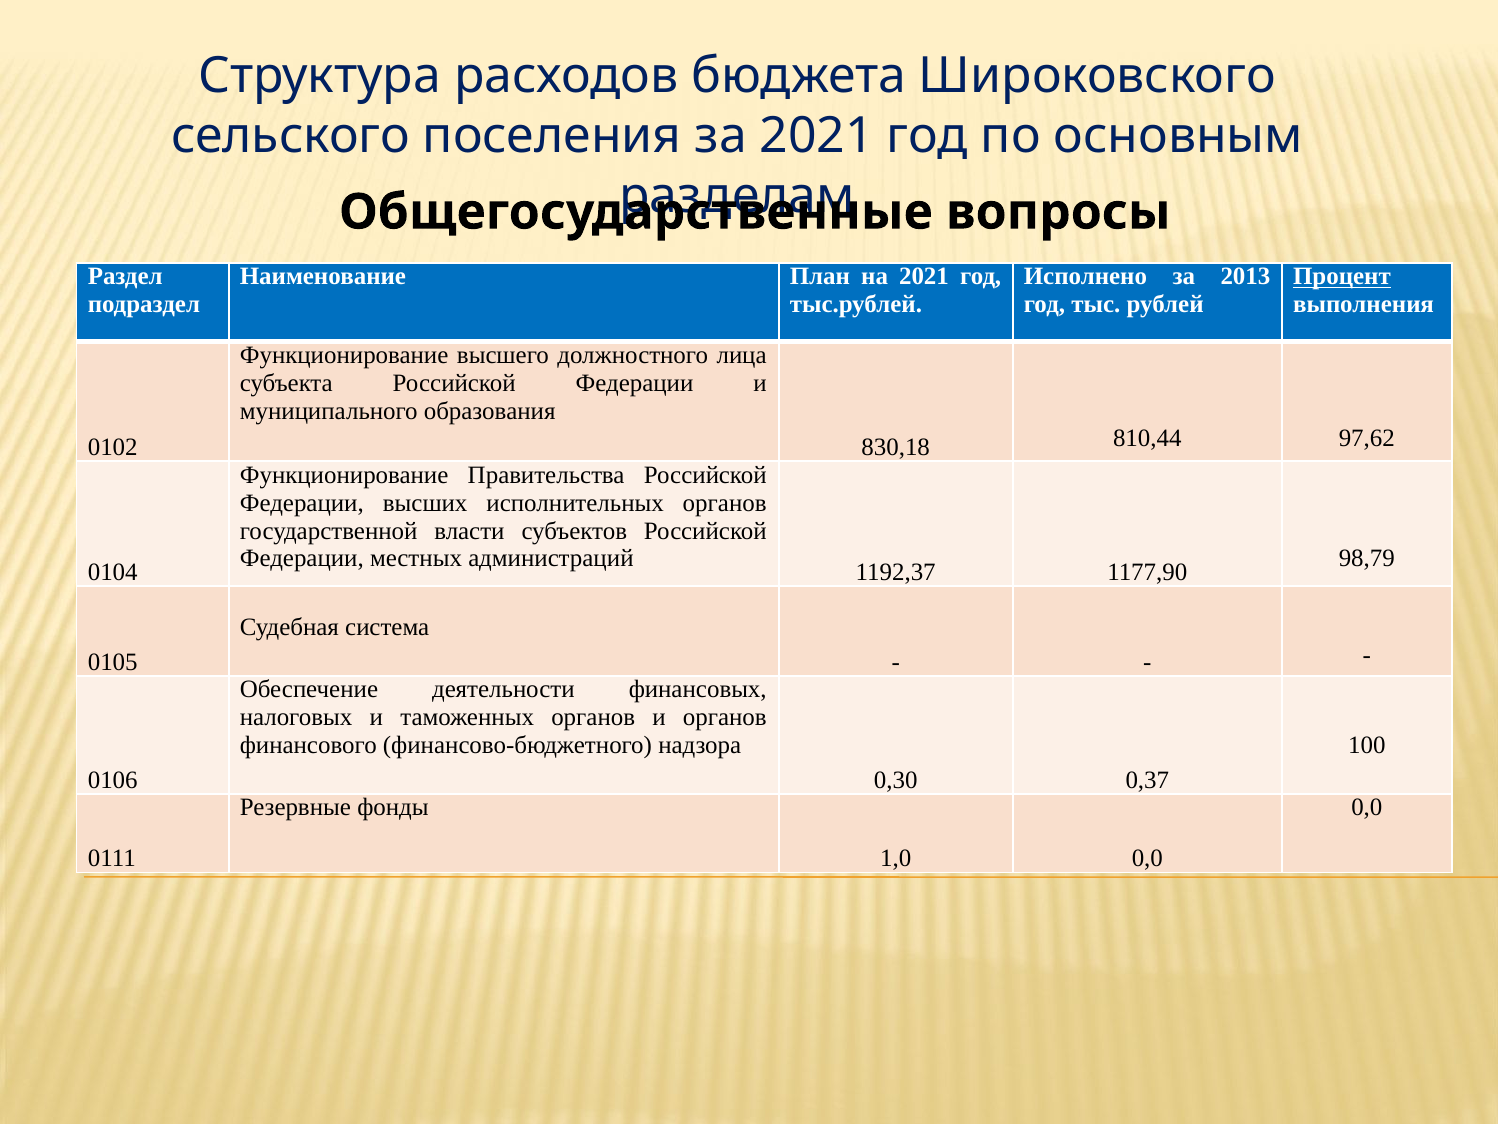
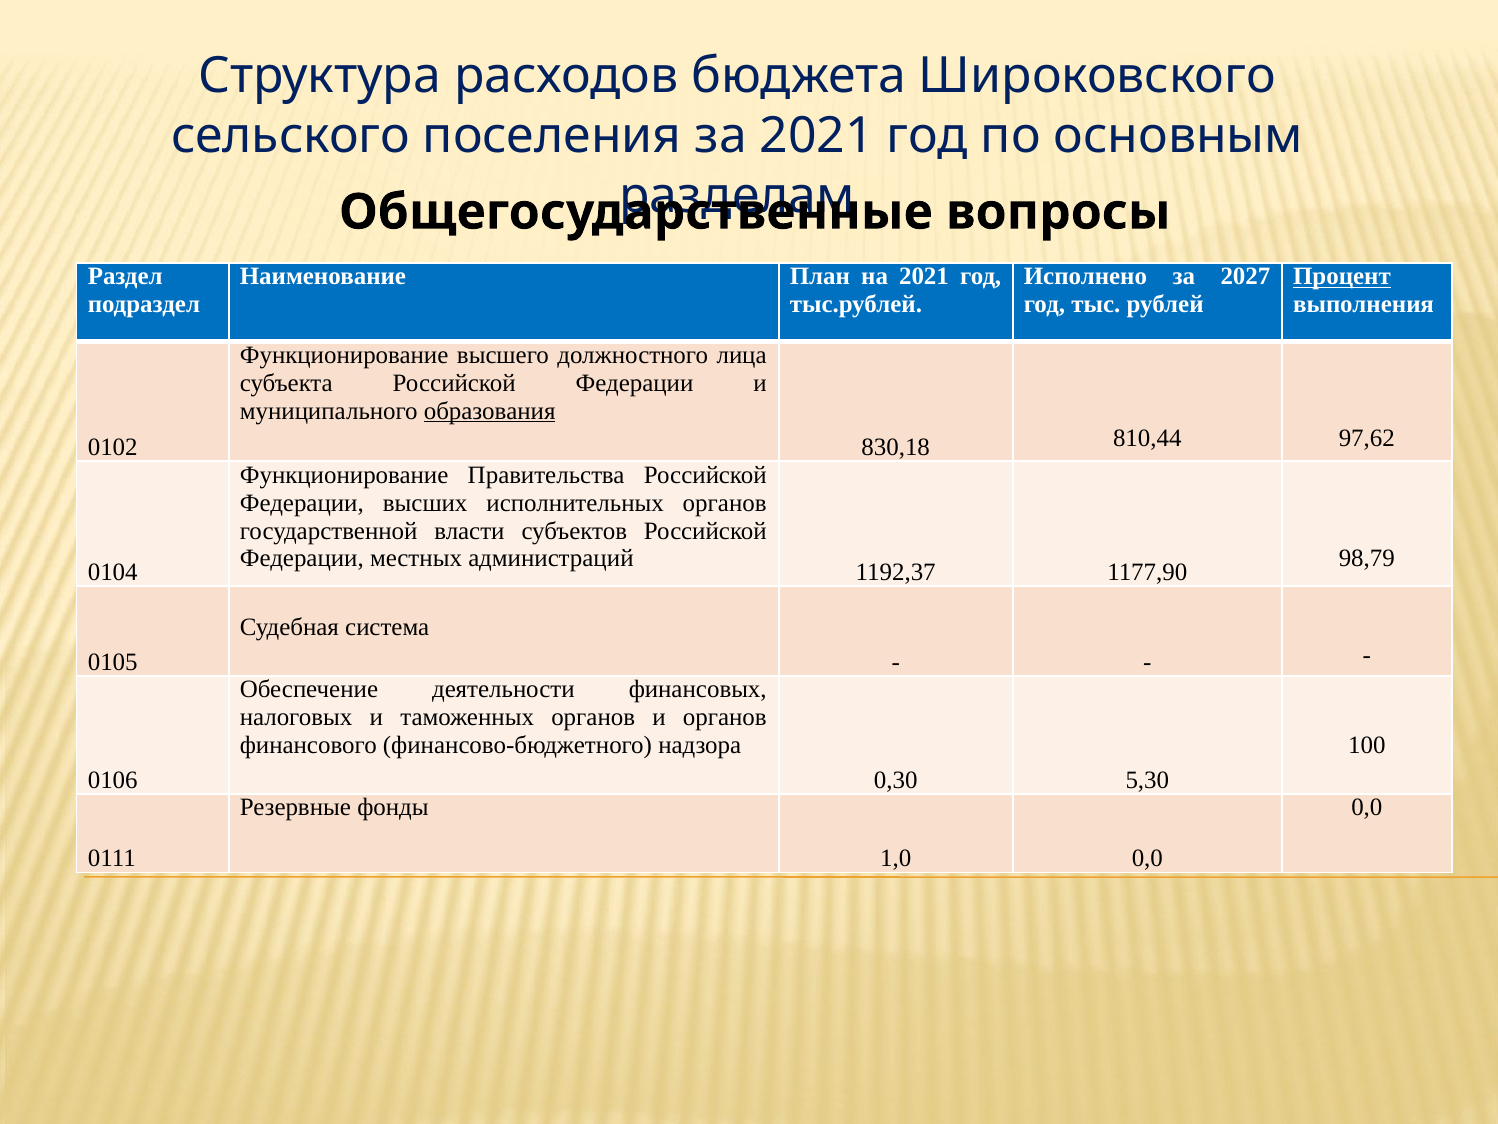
2013: 2013 -> 2027 (1245, 277)
образования underline: none -> present (490, 411)
0,37: 0,37 -> 5,30 (1147, 780)
